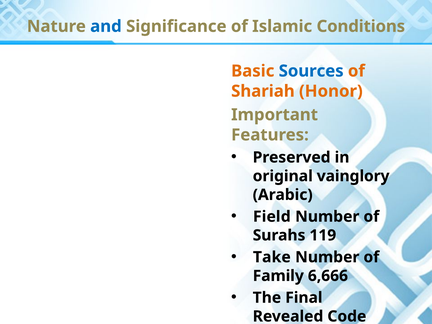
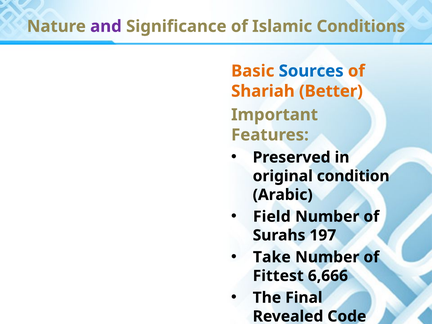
and colour: blue -> purple (106, 26)
Honor: Honor -> Better (331, 91)
vainglory: vainglory -> condition (353, 176)
119: 119 -> 197 (323, 235)
Family: Family -> Fittest (278, 276)
